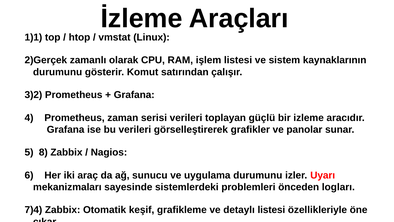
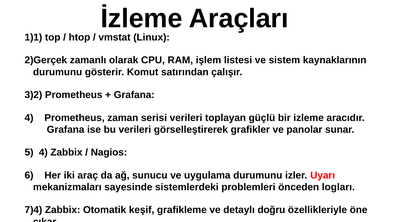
5 8: 8 -> 4 (43, 152)
detaylı listesi: listesi -> doğru (271, 210)
